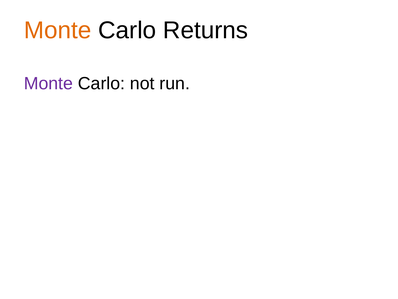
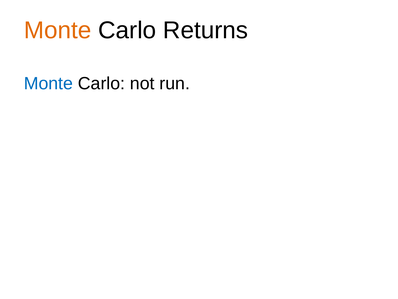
Monte colour: purple -> blue (48, 83)
